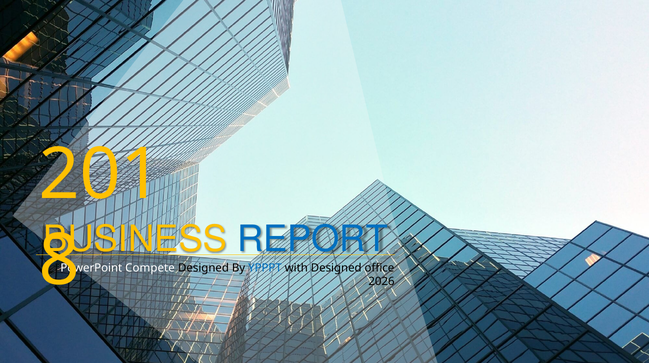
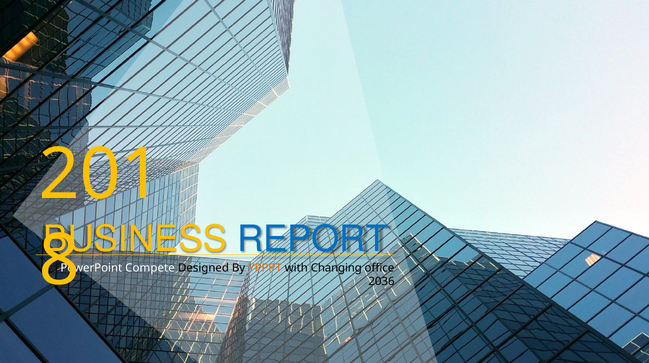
YPPPT colour: blue -> orange (265, 268)
with Designed: Designed -> Changing (336, 268)
2026: 2026 -> 2036 (382, 282)
